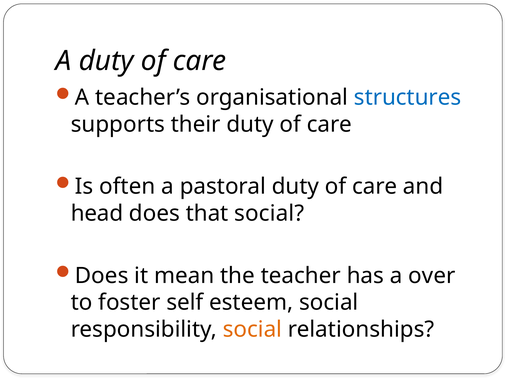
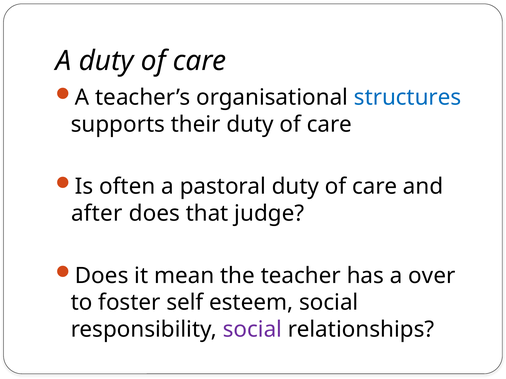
head: head -> after (97, 214)
that social: social -> judge (269, 214)
social colour: orange -> purple (252, 330)
